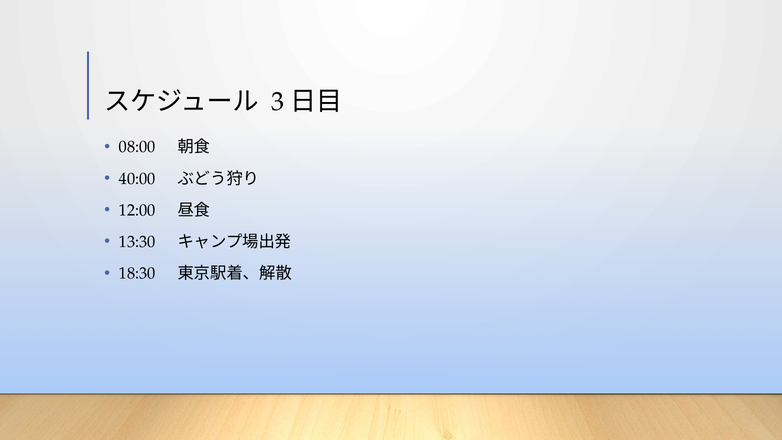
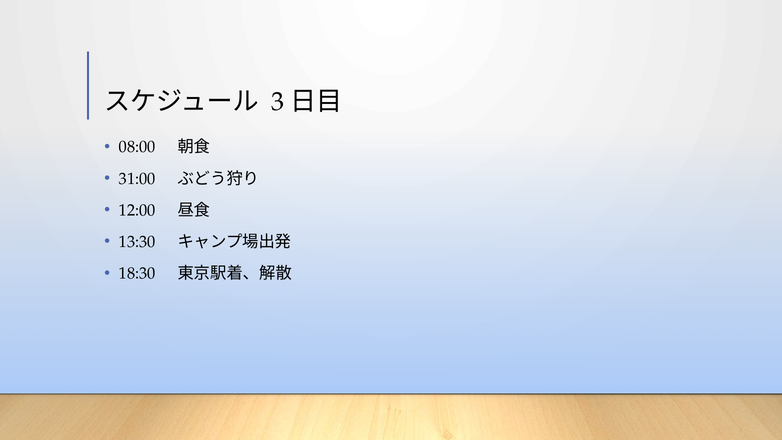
40:00: 40:00 -> 31:00 (137, 179)
